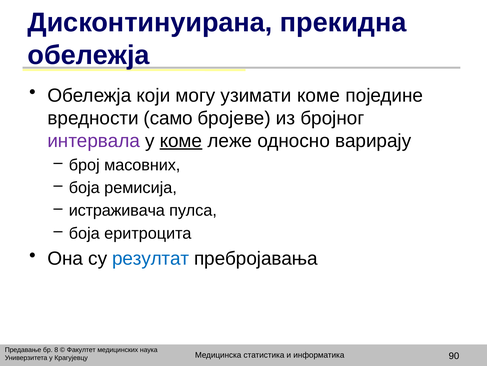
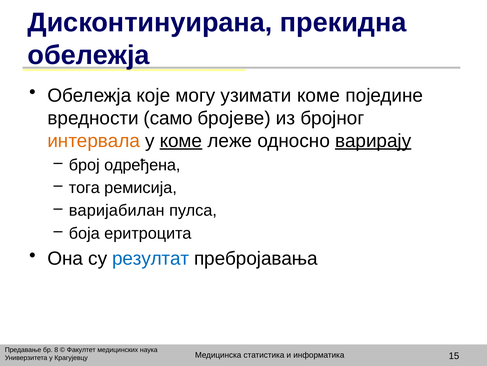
који: који -> које (153, 95)
интервала colour: purple -> orange (94, 141)
варирају underline: none -> present (373, 141)
масовних: масовних -> одређена (142, 165)
боја: боја -> тога (84, 187)
истраживача: истраживача -> варијабилан (117, 210)
90: 90 -> 15 (454, 355)
